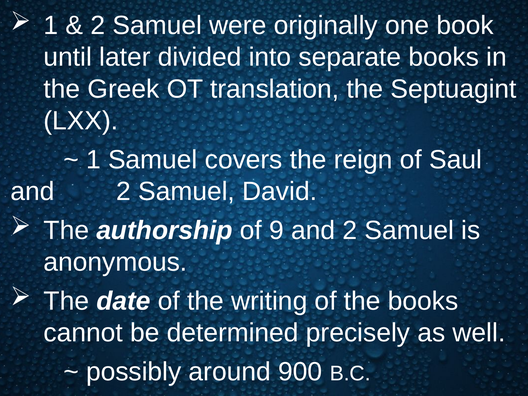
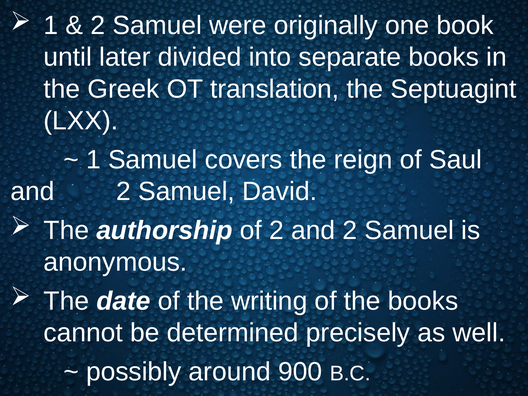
of 9: 9 -> 2 (277, 230)
